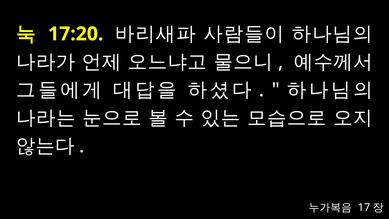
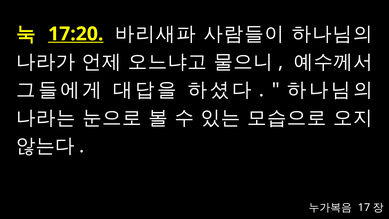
17:20 underline: none -> present (76, 34)
